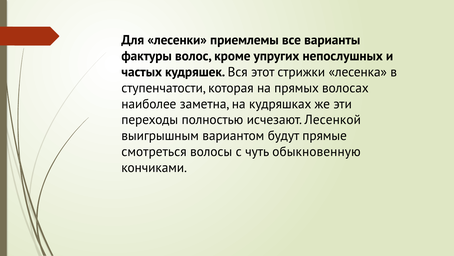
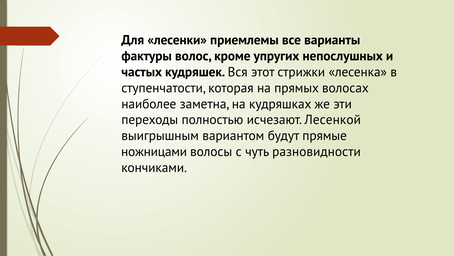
смотреться: смотреться -> ножницами (154, 151)
обыкновенную: обыкновенную -> разновидности (316, 151)
